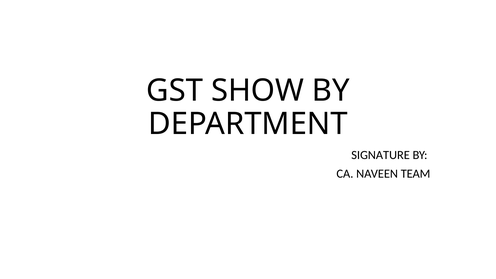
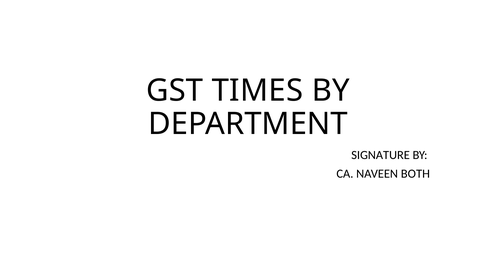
SHOW: SHOW -> TIMES (257, 91)
TEAM: TEAM -> BOTH (415, 174)
